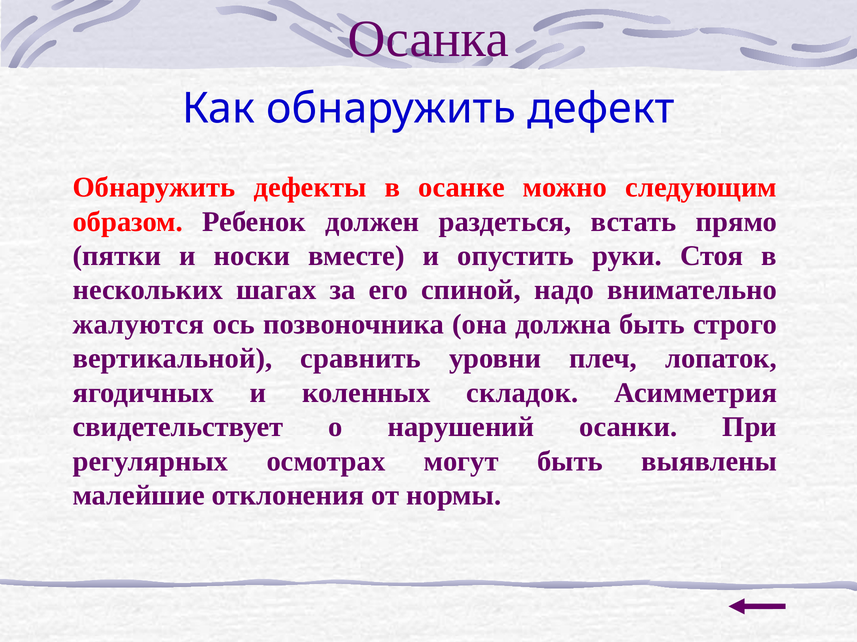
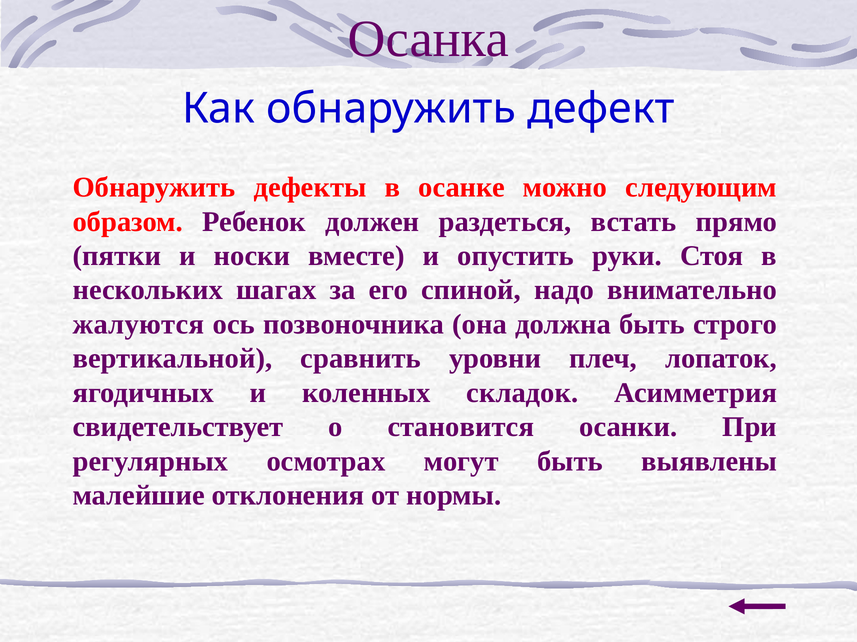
нарушений: нарушений -> становится (461, 428)
